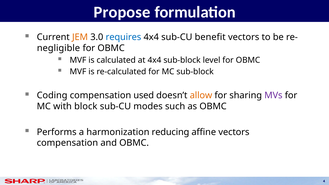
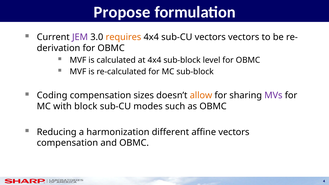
JEM colour: orange -> purple (80, 37)
requires colour: blue -> orange (123, 37)
sub-CU benefit: benefit -> vectors (210, 37)
negligible: negligible -> derivation (59, 48)
used: used -> sizes (144, 95)
Performs: Performs -> Reducing (57, 132)
reducing: reducing -> different (170, 132)
